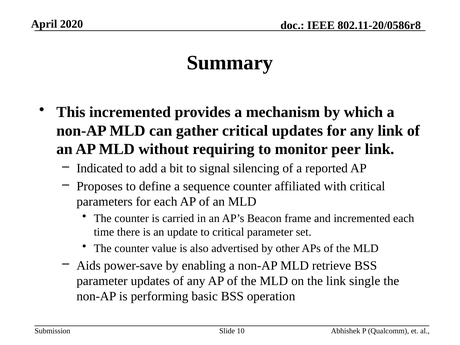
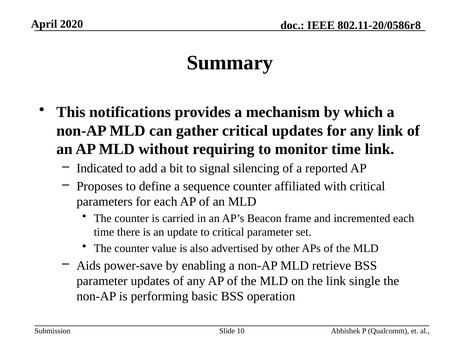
This incremented: incremented -> notifications (130, 112)
monitor peer: peer -> time (346, 149)
